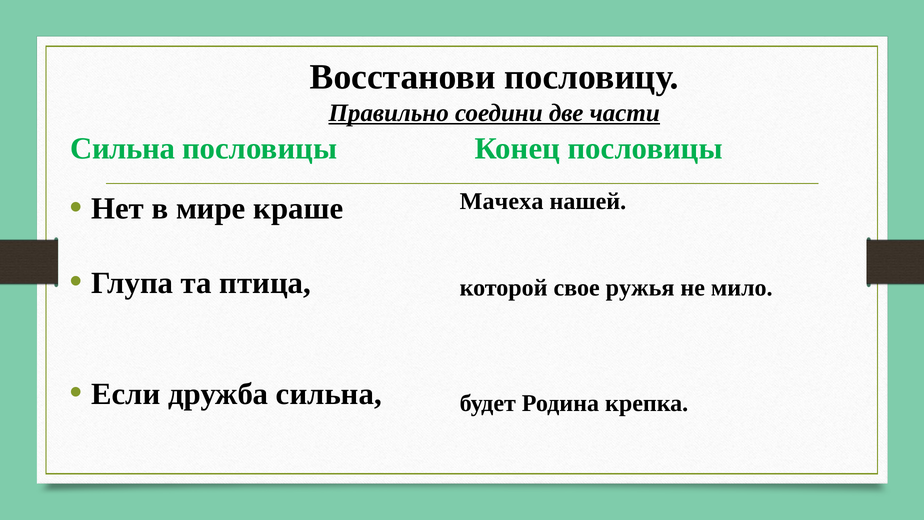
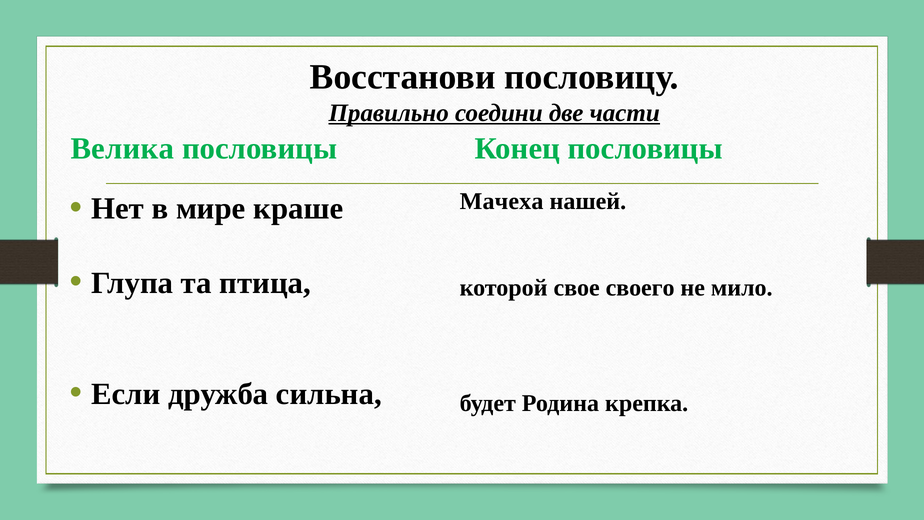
Сильна: Сильна -> Велика (122, 148)
ружья: ружья -> своего (640, 288)
